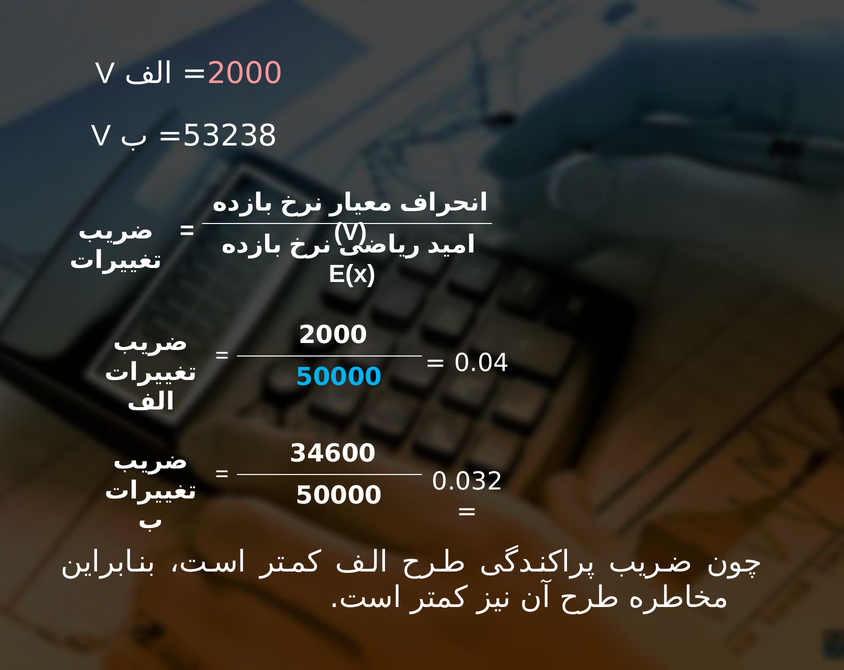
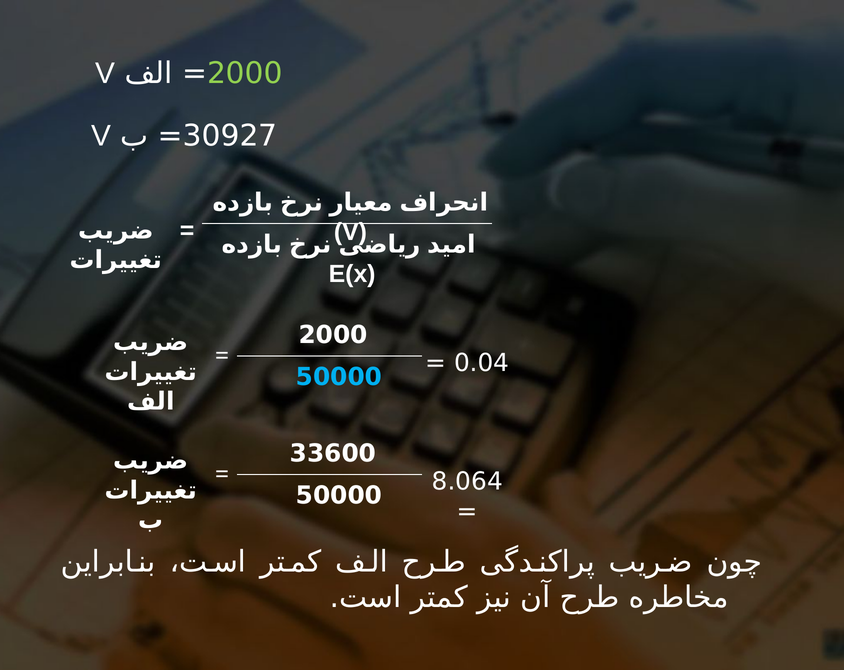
2000 colour: pink -> light green (245, 73)
53238: 53238 -> 30927 (230, 136)
34600: 34600 -> 33600 (333, 454)
0.032: 0.032 -> 8.064 (467, 482)
